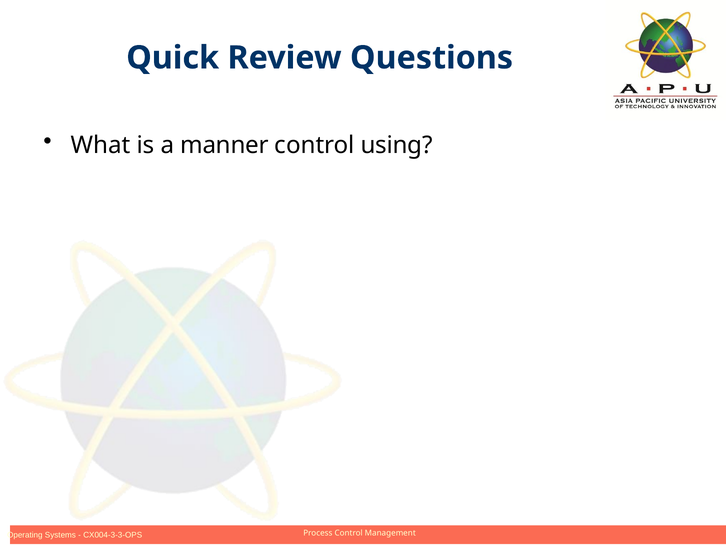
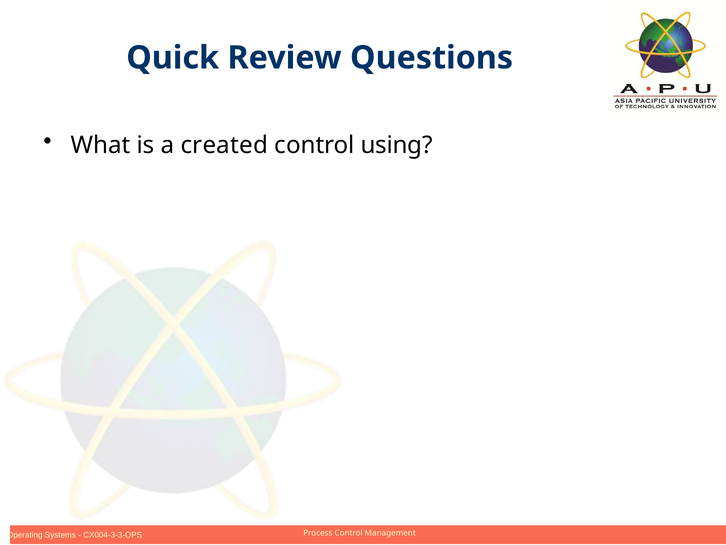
manner: manner -> created (224, 145)
